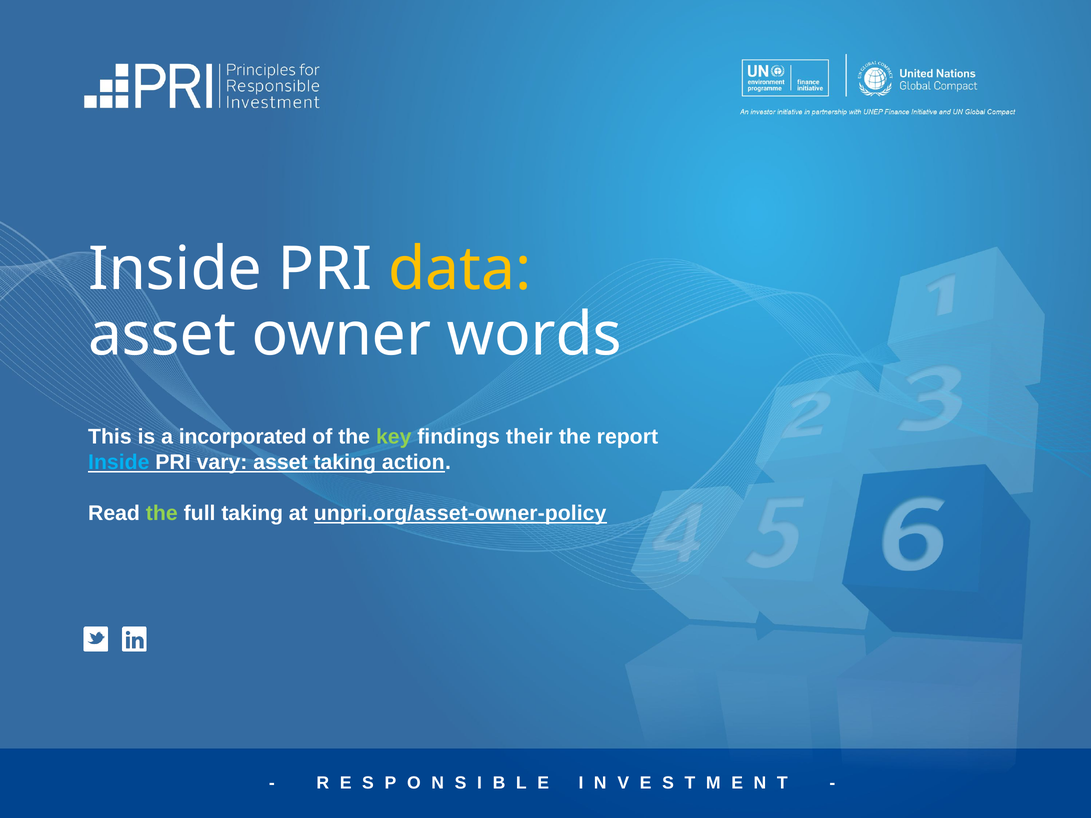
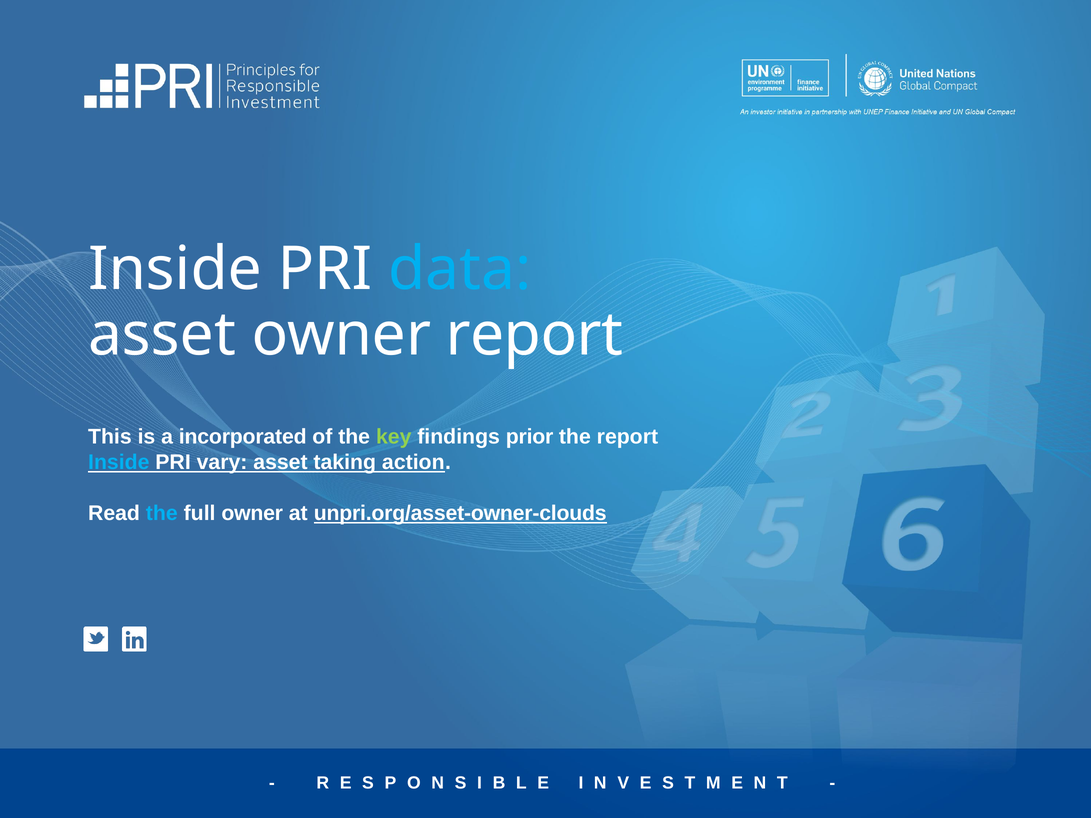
data colour: yellow -> light blue (460, 270)
owner words: words -> report (534, 335)
their: their -> prior (530, 437)
the colour: light green -> light blue (162, 513)
full taking: taking -> owner (252, 513)
unpri.org/asset-owner-policy: unpri.org/asset-owner-policy -> unpri.org/asset-owner-clouds (460, 513)
